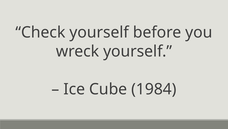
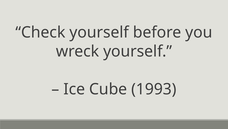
1984: 1984 -> 1993 (154, 89)
